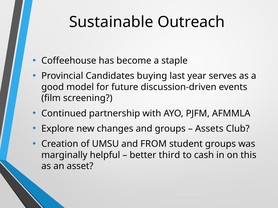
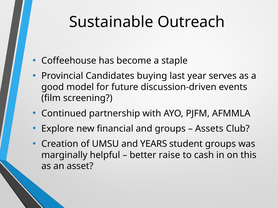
changes: changes -> financial (115, 129)
FROM: FROM -> YEARS (154, 144)
third: third -> raise (169, 155)
